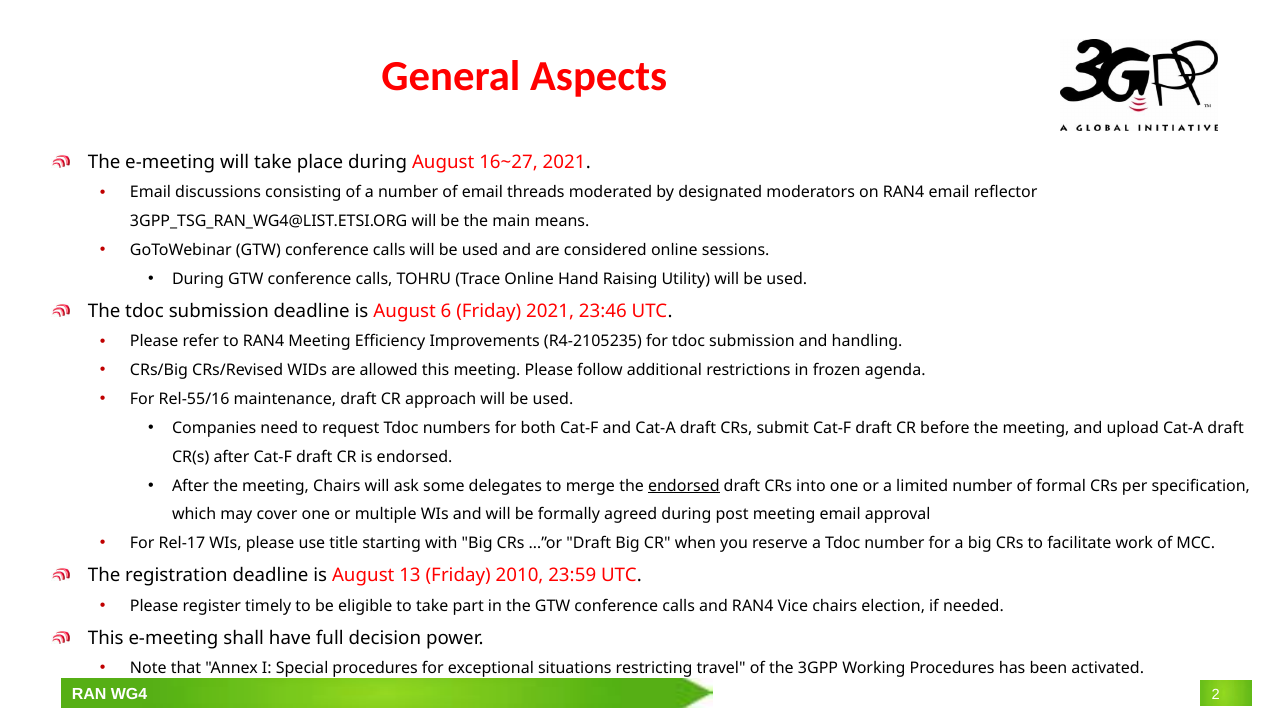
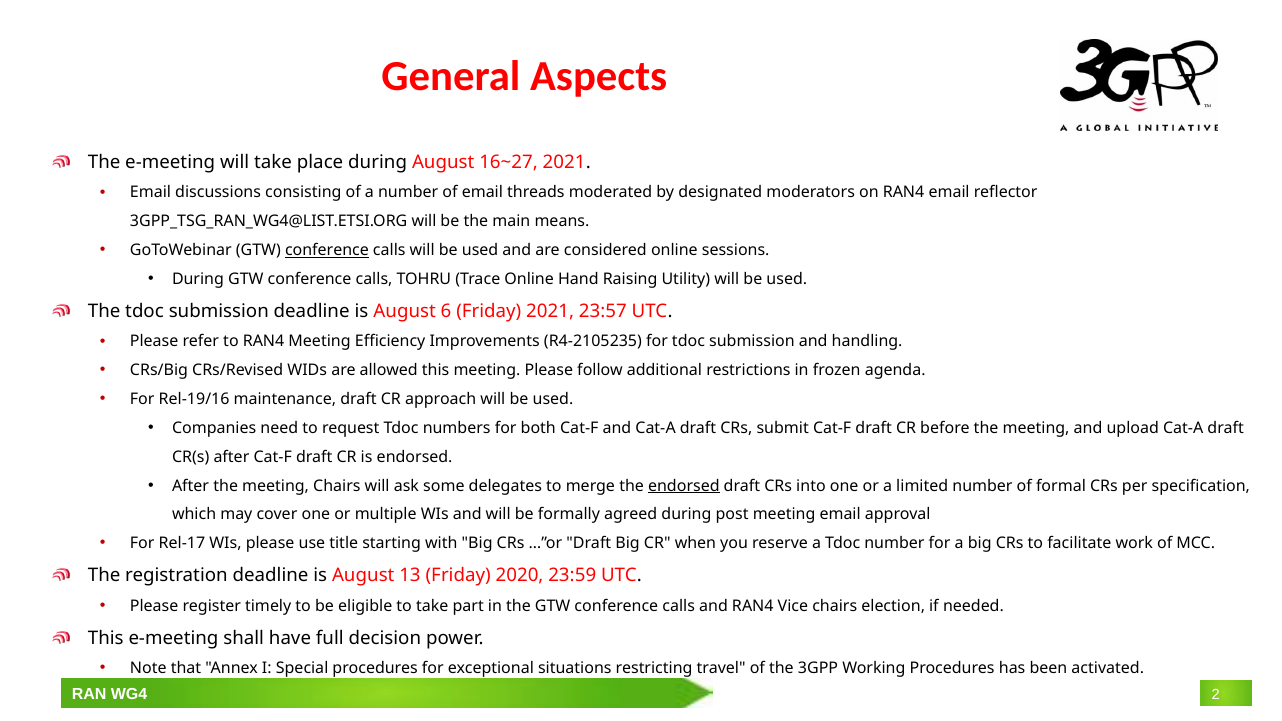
conference underline: none -> present (327, 250)
23:46: 23:46 -> 23:57 (603, 311)
Rel-55/16: Rel-55/16 -> Rel-19/16 (194, 399)
2010: 2010 -> 2020 (520, 576)
